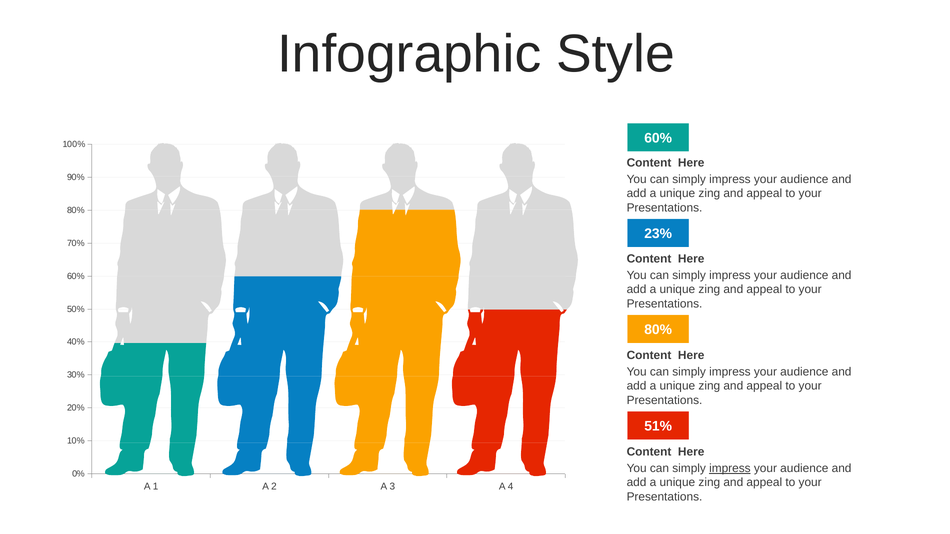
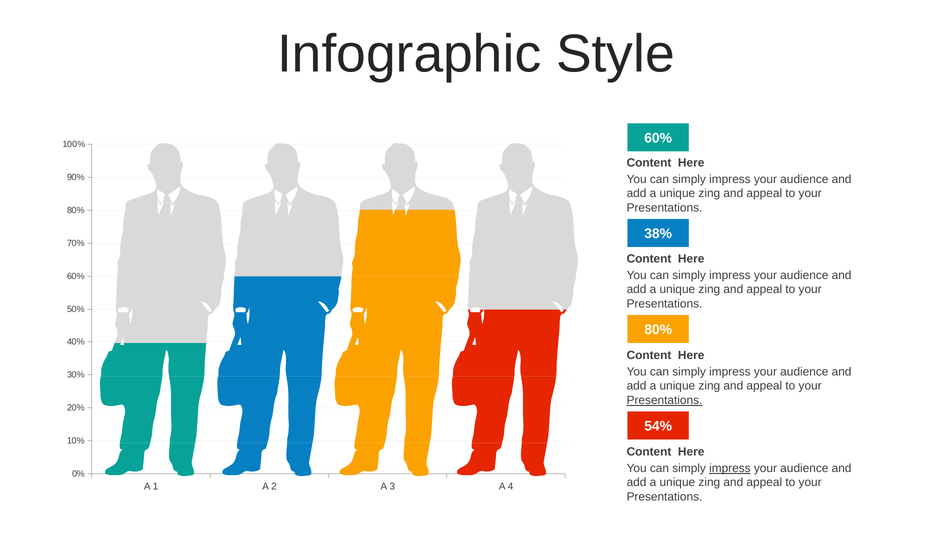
23%: 23% -> 38% (658, 234)
Presentations underline: none -> present (665, 401)
51%: 51% -> 54% (658, 427)
